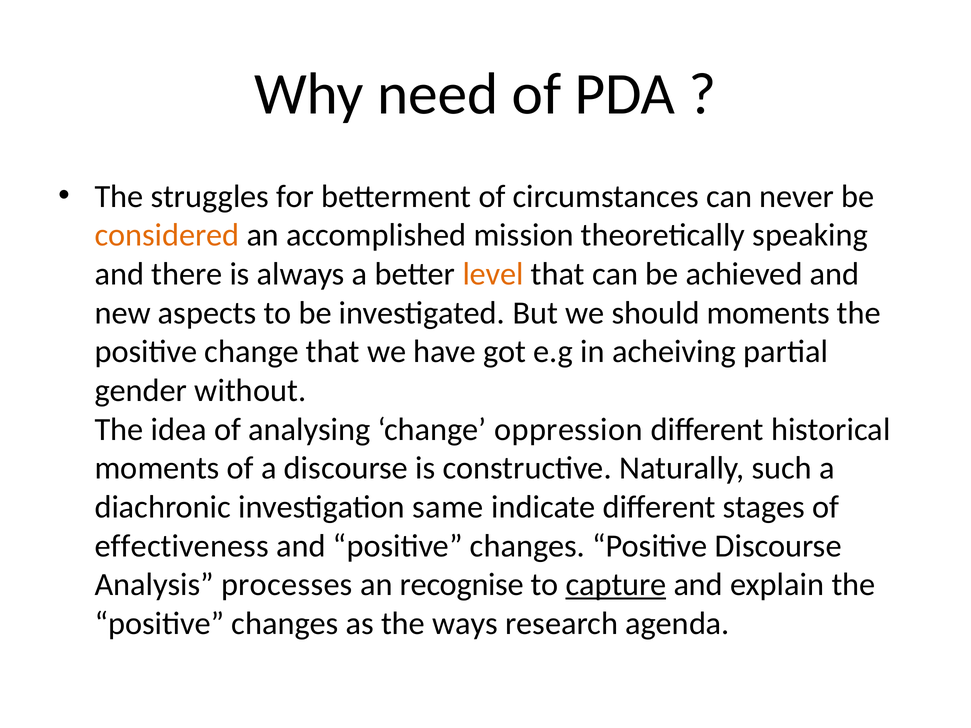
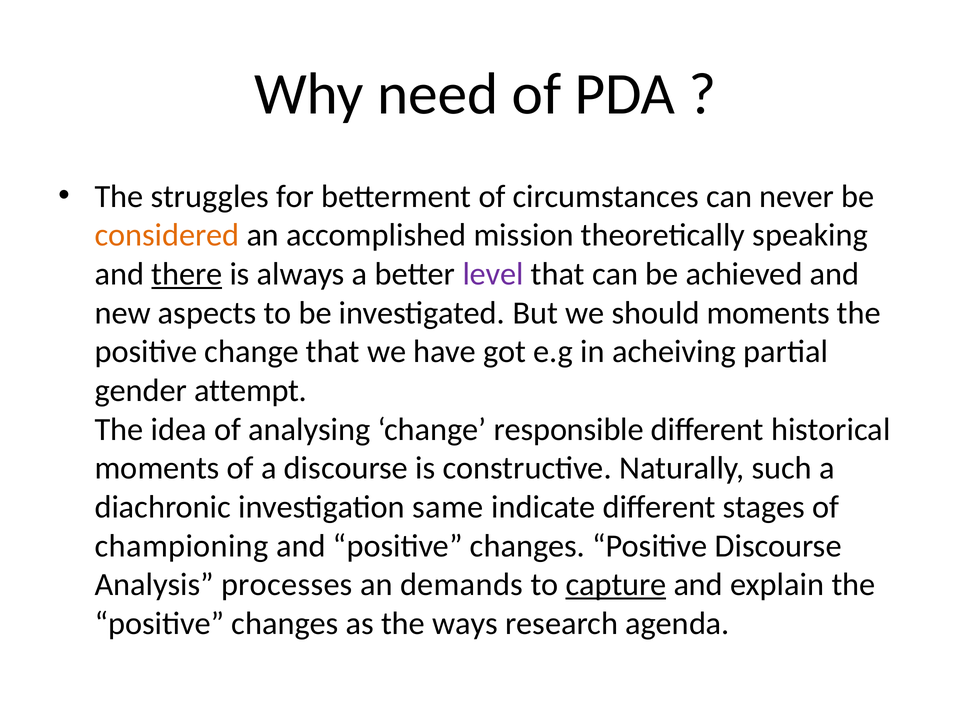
there underline: none -> present (187, 274)
level colour: orange -> purple (493, 274)
without: without -> attempt (251, 391)
oppression: oppression -> responsible (569, 430)
effectiveness: effectiveness -> championing (182, 546)
recognise: recognise -> demands (462, 585)
